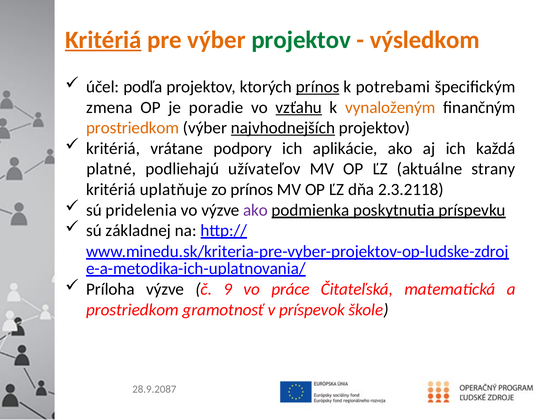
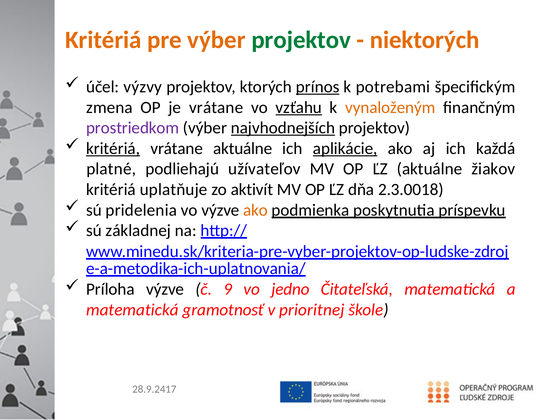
Kritériá underline: present -> none (103, 40)
výsledkom: výsledkom -> niektorých (425, 40)
podľa: podľa -> výzvy (143, 87)
je poradie: poradie -> vrátane (216, 107)
prostriedkom colour: orange -> purple (133, 128)
kritériá underline: none -> present (113, 148)
vrátane podpory: podpory -> aktuálne (243, 148)
aplikácie underline: none -> present (345, 148)
strany: strany -> žiakov (493, 169)
zo prínos: prínos -> aktivít (252, 190)
2.3.2118: 2.3.2118 -> 2.3.0018 (411, 190)
ako colour: purple -> orange (256, 210)
práce: práce -> jedno (290, 289)
prostriedkom: prostriedkom -> matematická (132, 310)
príspevok: príspevok -> prioritnej (312, 310)
28.9.2087: 28.9.2087 -> 28.9.2417 (154, 389)
